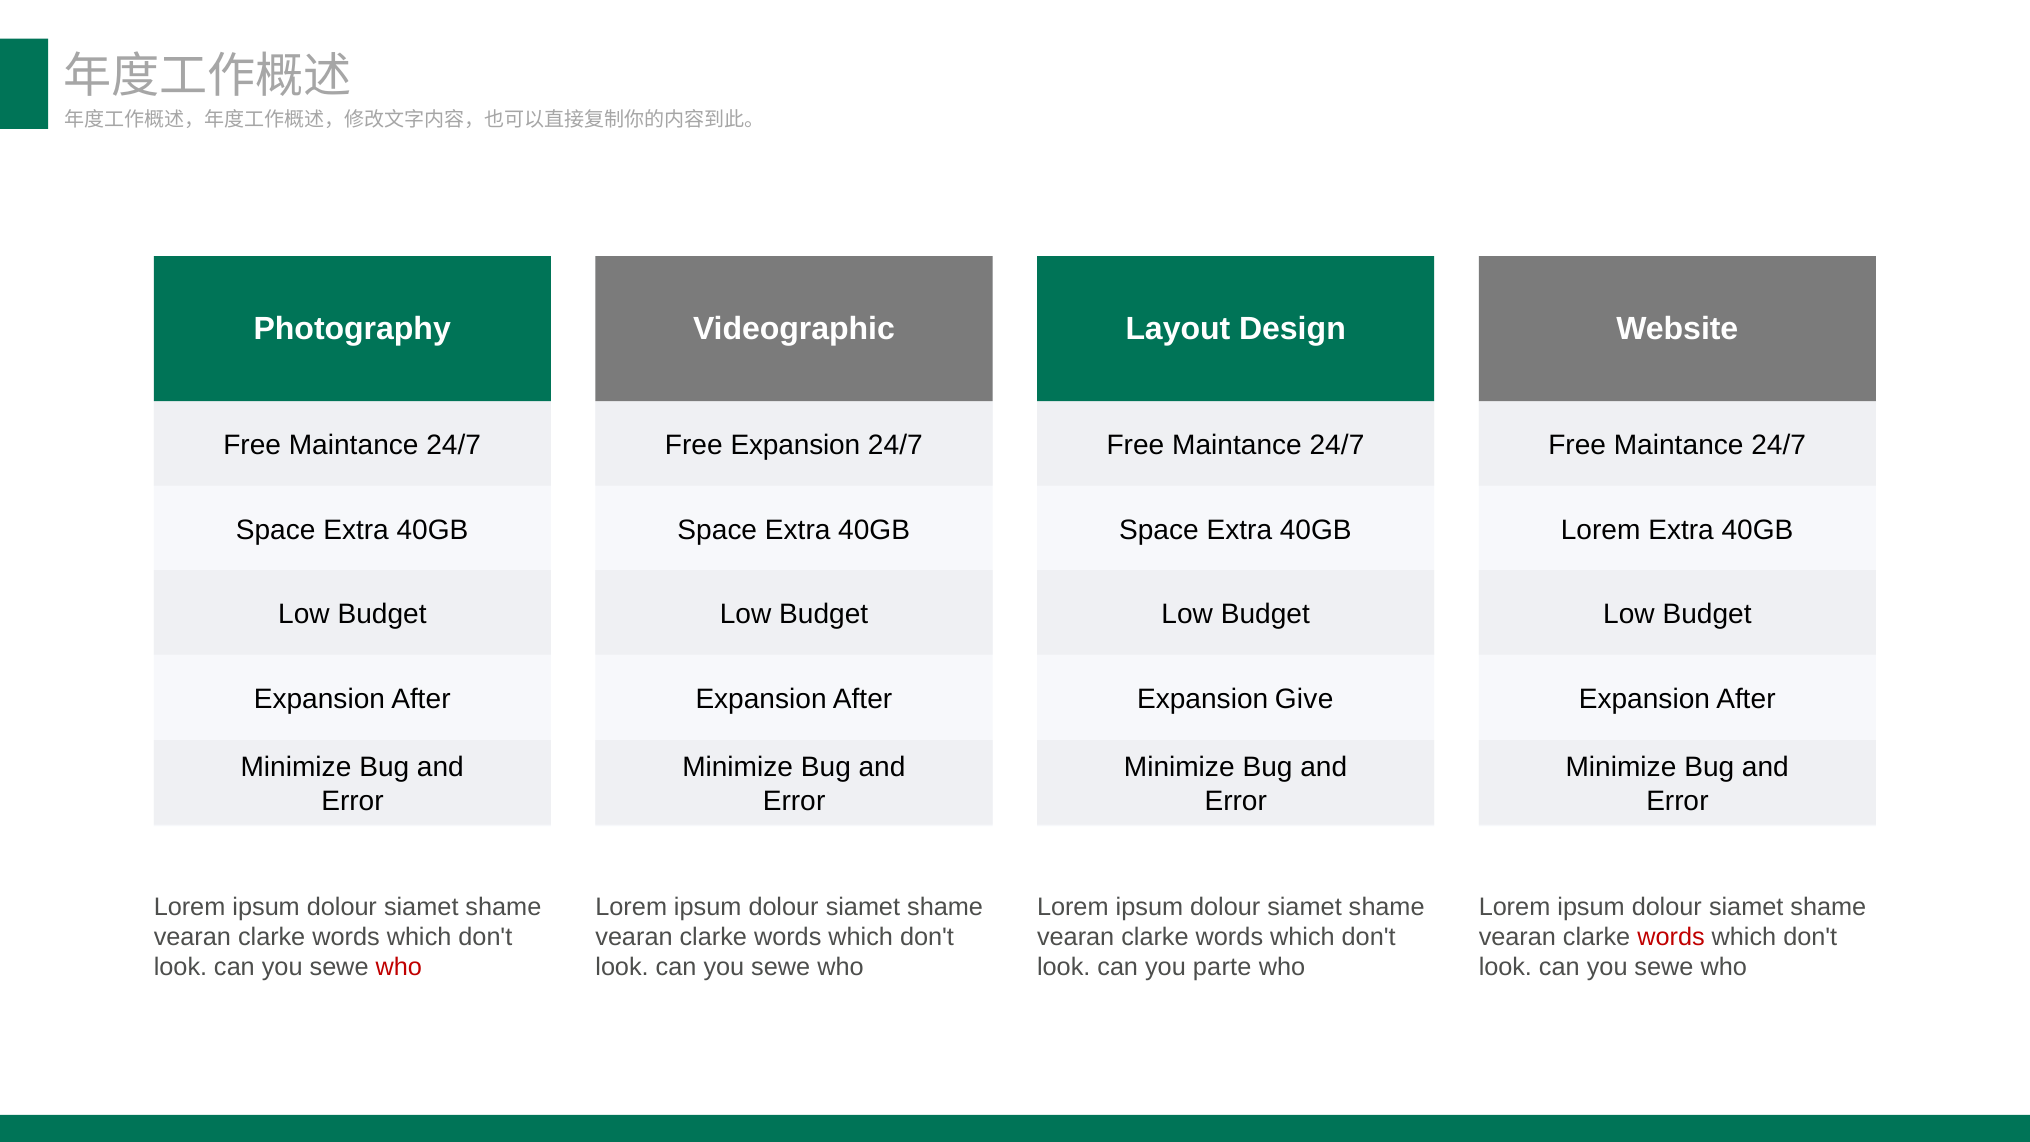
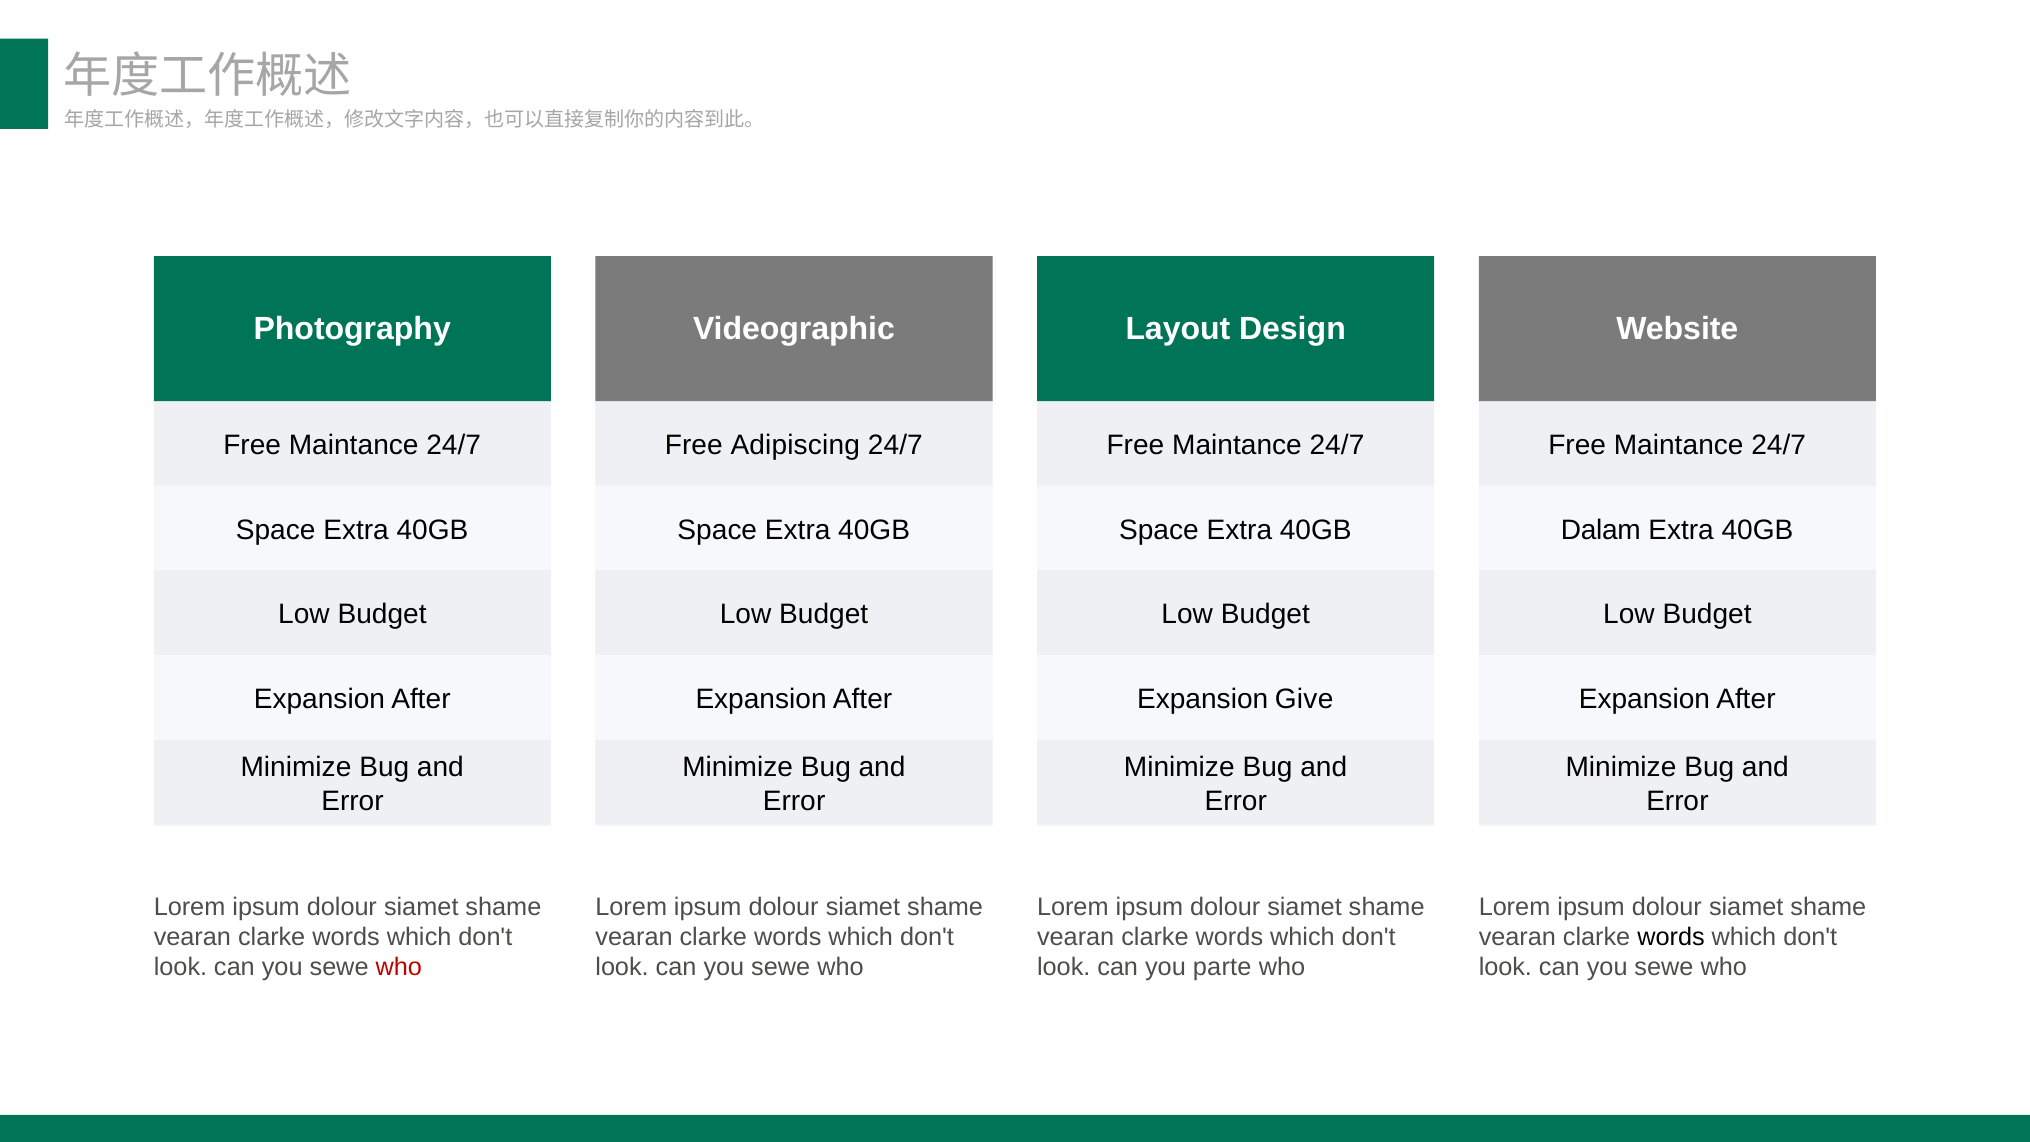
Free Expansion: Expansion -> Adipiscing (795, 445)
Lorem: Lorem -> Dalam (1601, 530)
words colour: red -> black (1671, 937)
